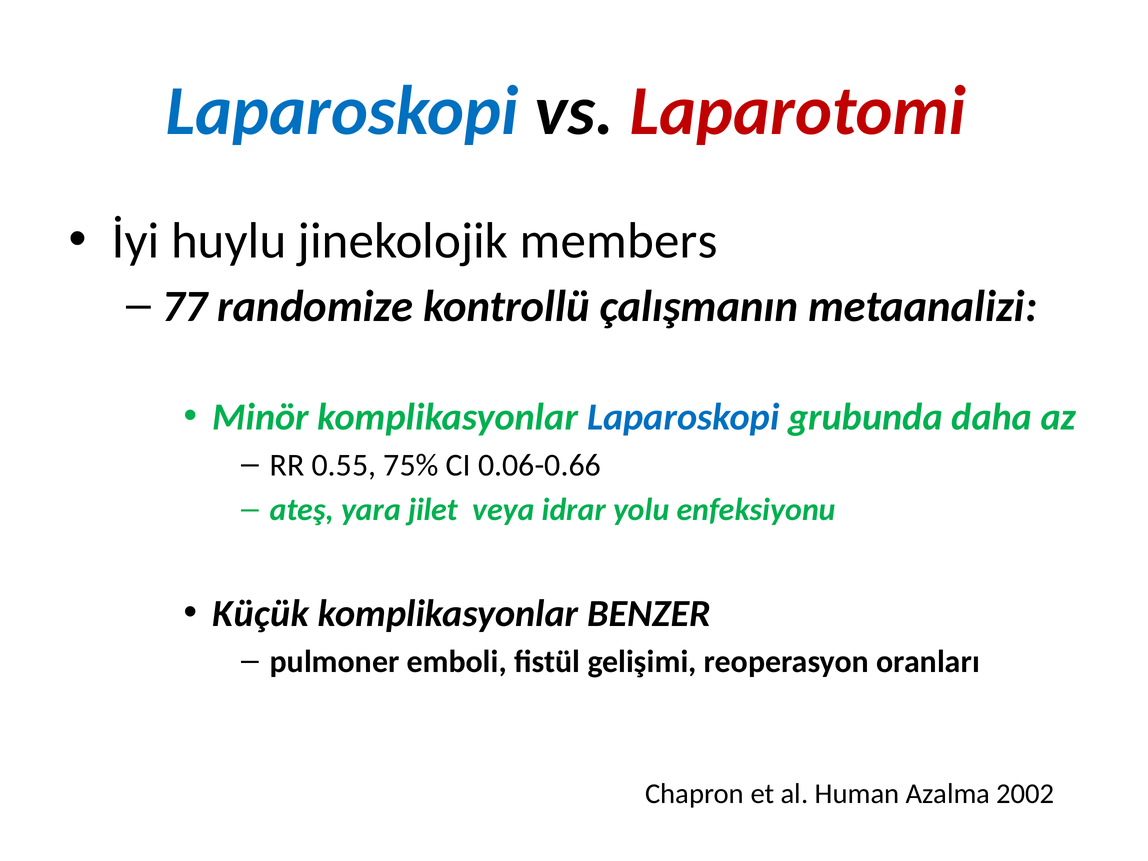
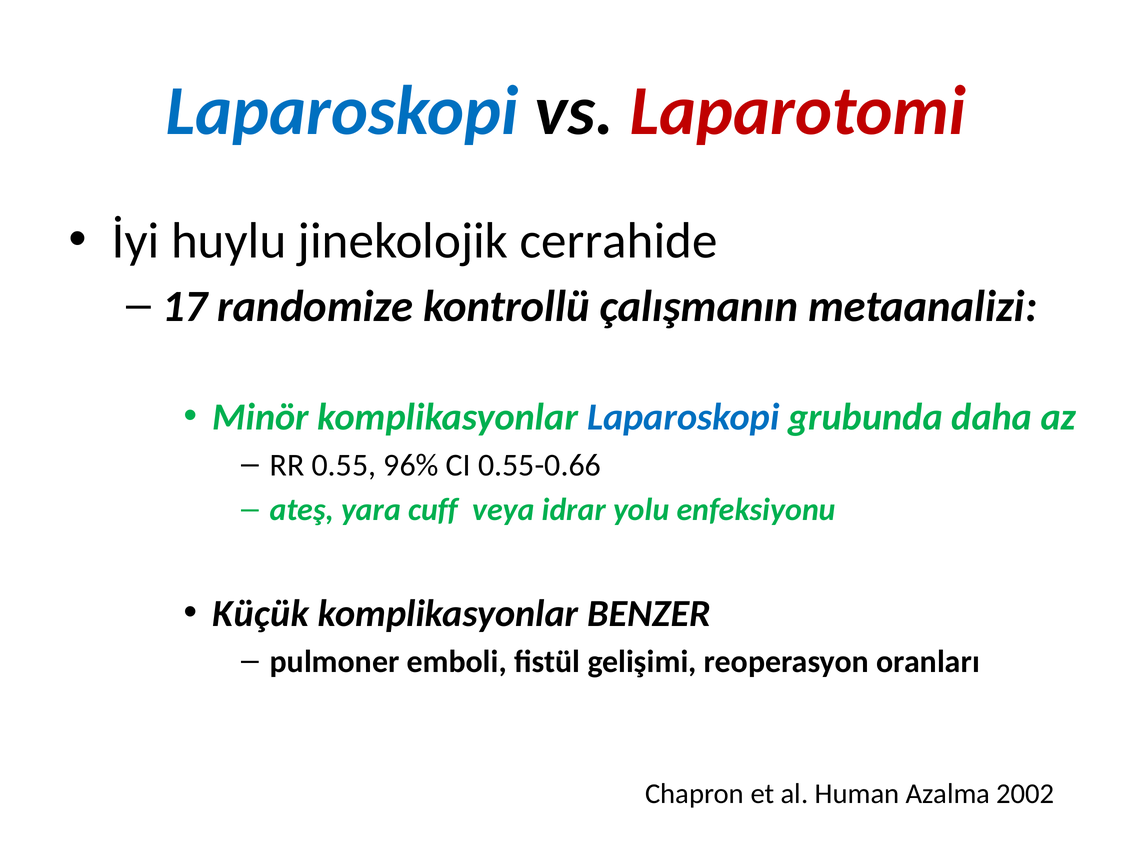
members: members -> cerrahide (619, 241)
77: 77 -> 17 (185, 307)
75%: 75% -> 96% (411, 465)
0.06-0.66: 0.06-0.66 -> 0.55-0.66 (540, 465)
jilet: jilet -> cuff (433, 510)
